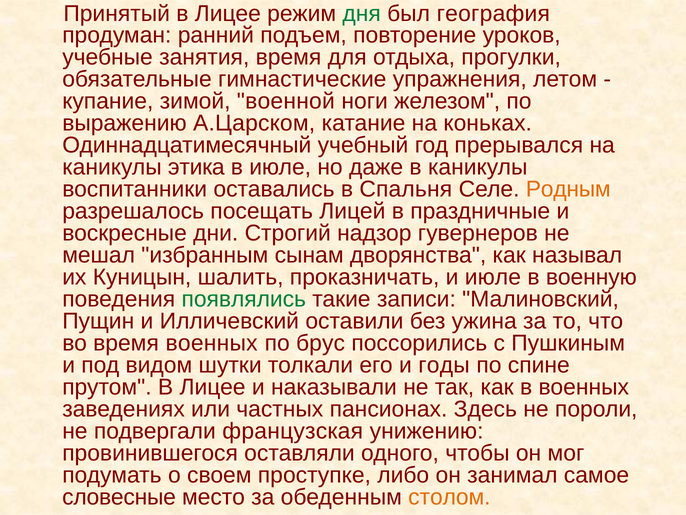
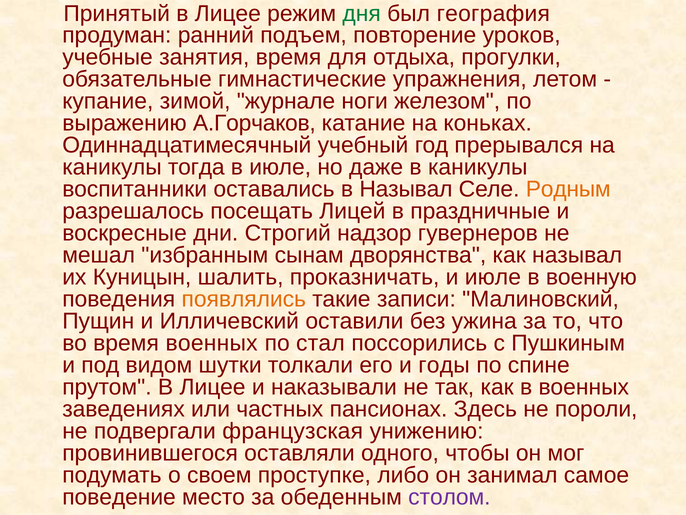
военной: военной -> журнале (286, 101)
А.Царском: А.Царском -> А.Горчаков (254, 123)
этика: этика -> тогда (196, 167)
в Спальня: Спальня -> Называл (406, 189)
появлялись colour: green -> orange (244, 299)
брус: брус -> стал (320, 343)
словесные: словесные -> поведение (119, 496)
столом colour: orange -> purple (449, 496)
